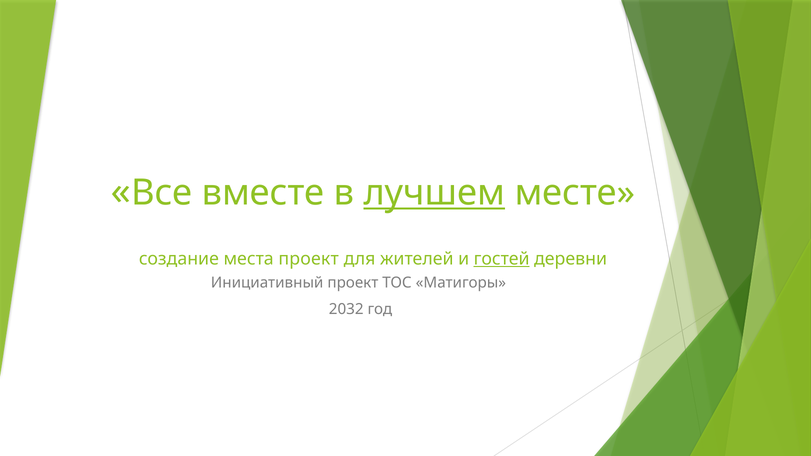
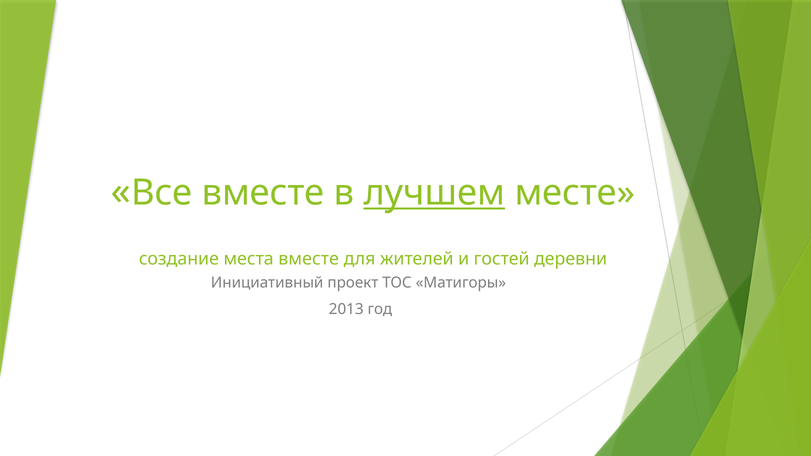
места проект: проект -> вместе (309, 259)
гостей underline: present -> none (502, 259)
2032: 2032 -> 2013 (346, 309)
